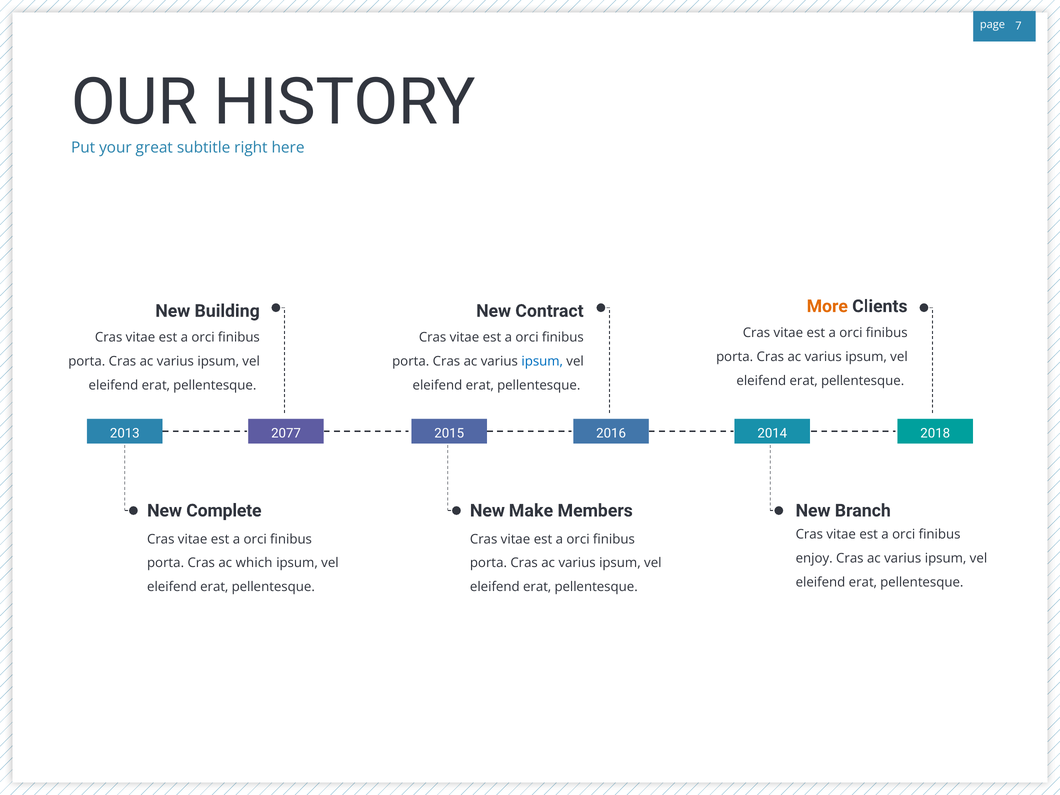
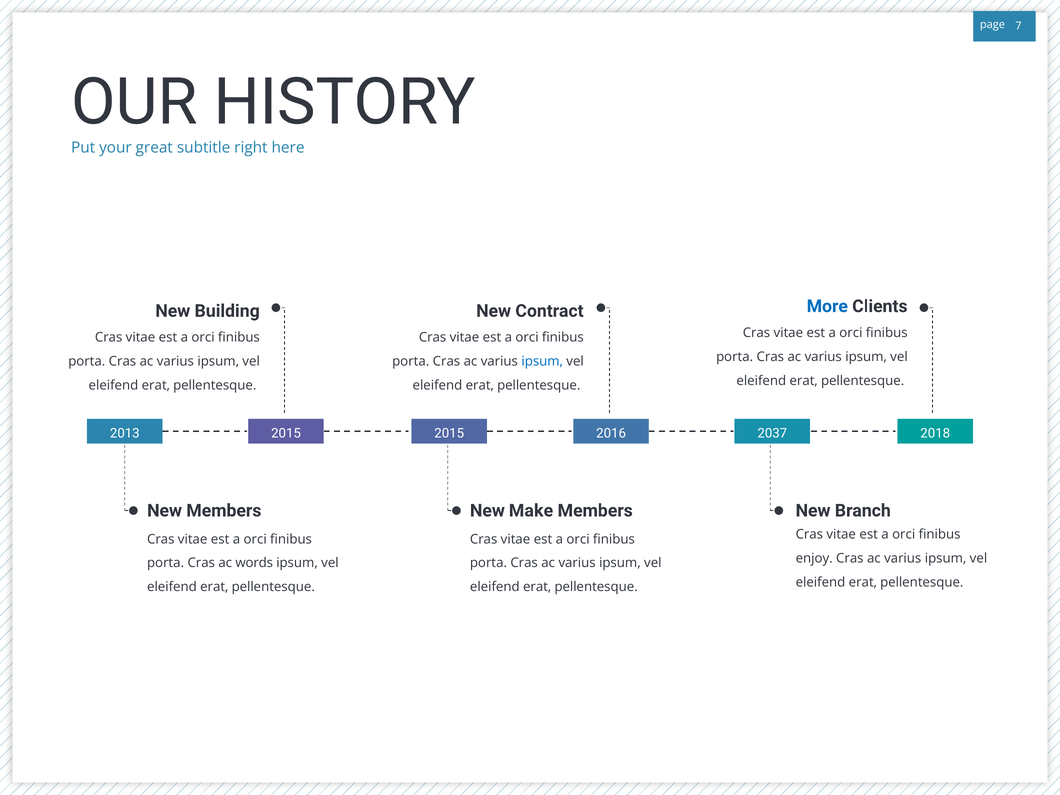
More colour: orange -> blue (827, 306)
2013 2077: 2077 -> 2015 (286, 433)
2014: 2014 -> 2037 (772, 433)
New Complete: Complete -> Members (224, 511)
which: which -> words (254, 563)
